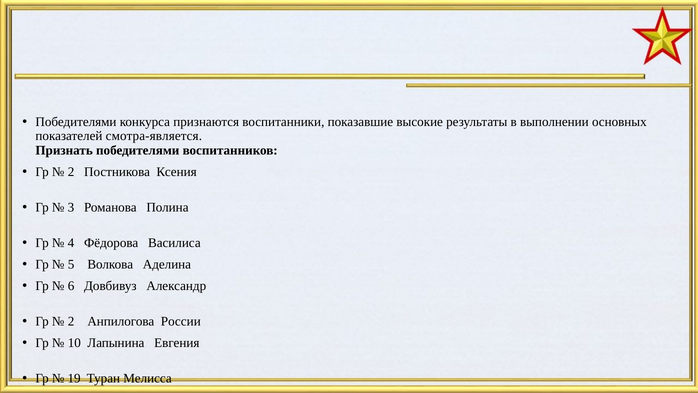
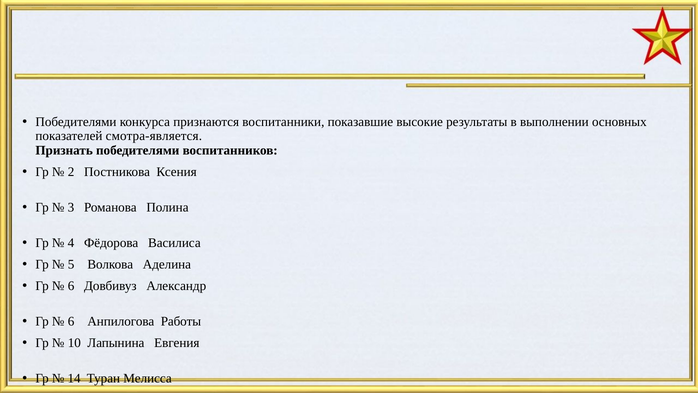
2: 2 -> 6 (71, 321)
России: России -> Работы (181, 321)
19: 19 -> 14 (74, 378)
